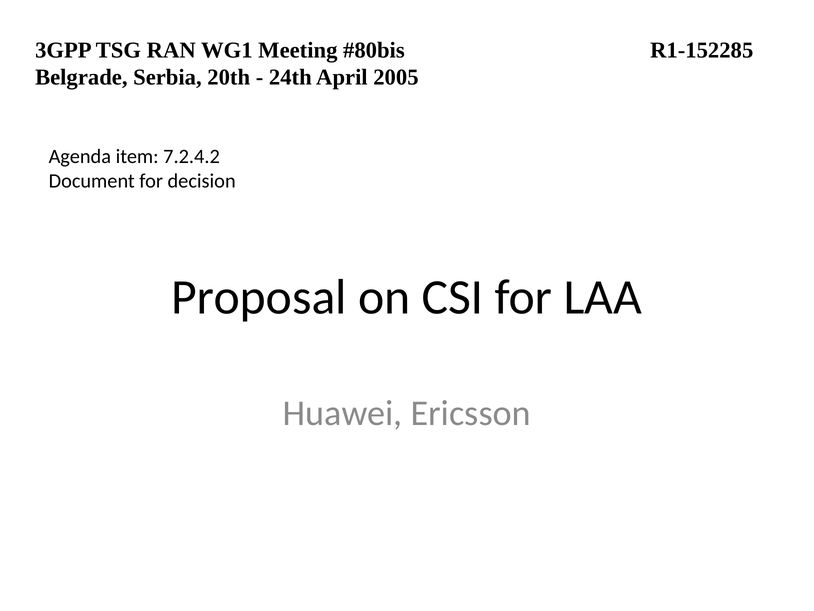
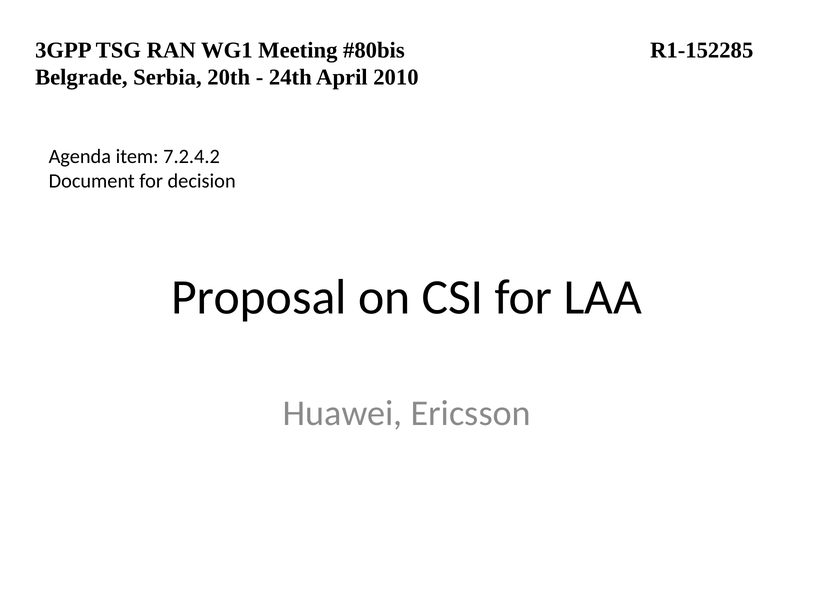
2005: 2005 -> 2010 (396, 77)
